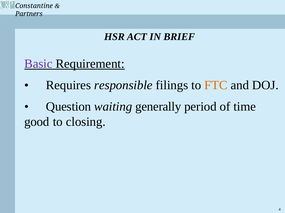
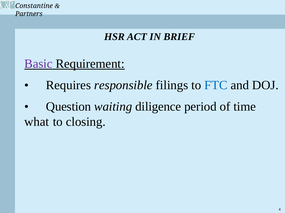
FTC colour: orange -> blue (216, 85)
generally: generally -> diligence (158, 107)
good: good -> what (37, 122)
